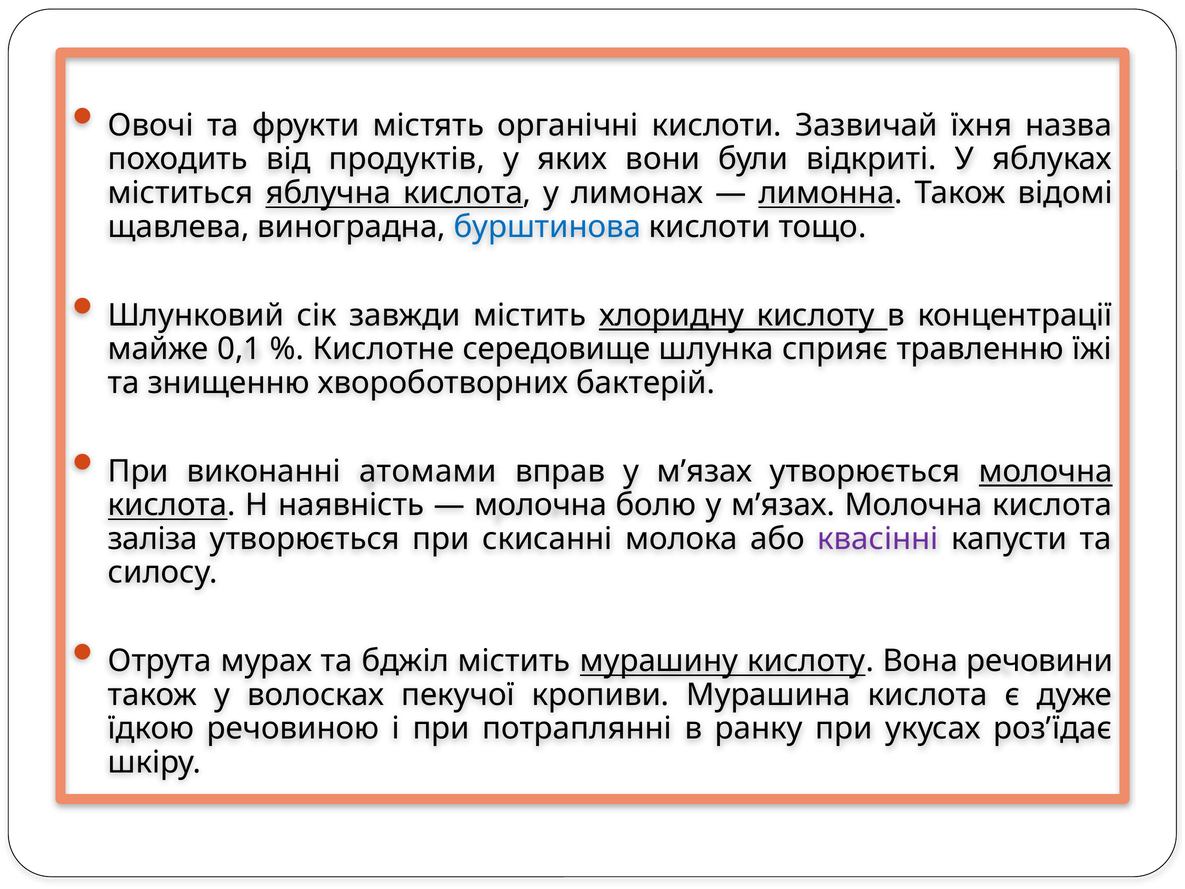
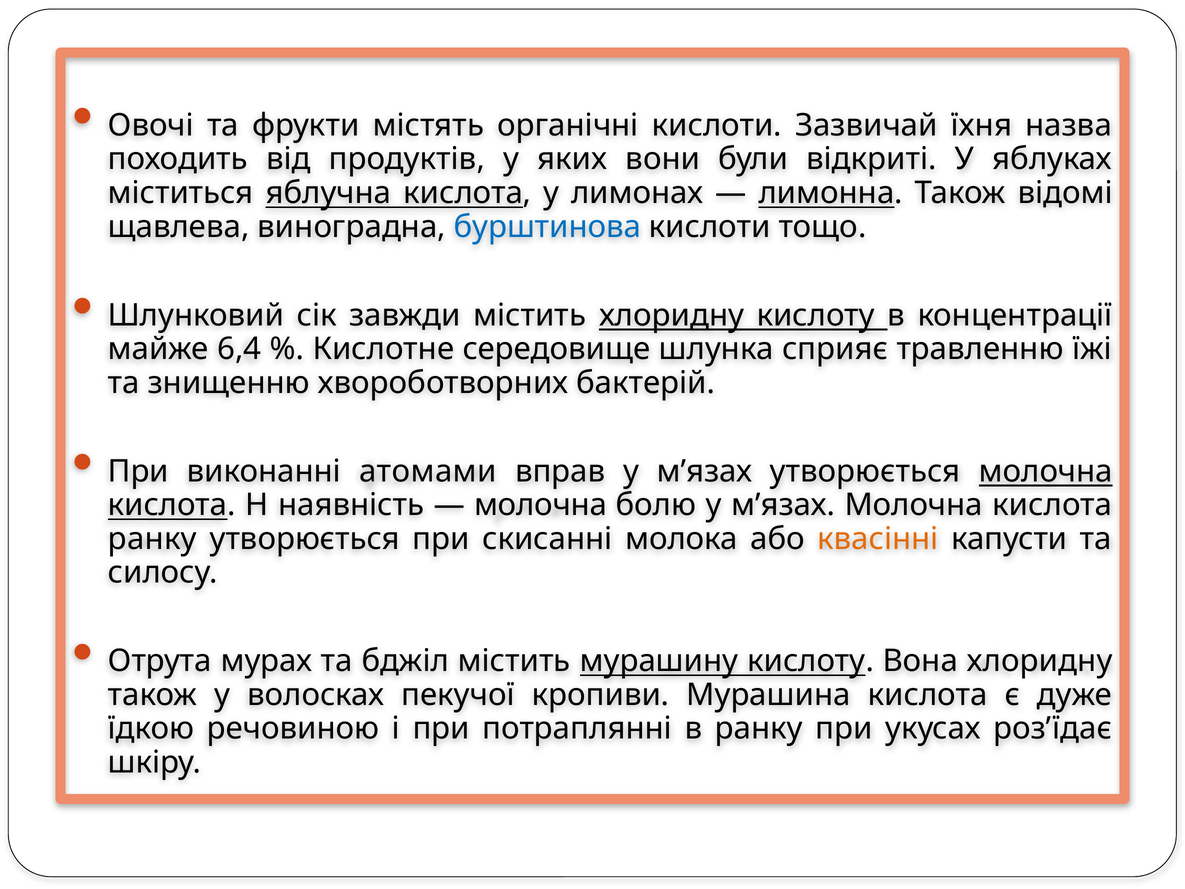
0,1: 0,1 -> 6,4 (239, 349)
заліза: заліза -> ранку (152, 539)
квасінні colour: purple -> orange (878, 539)
Вона речовини: речовини -> хлоридну (1040, 661)
